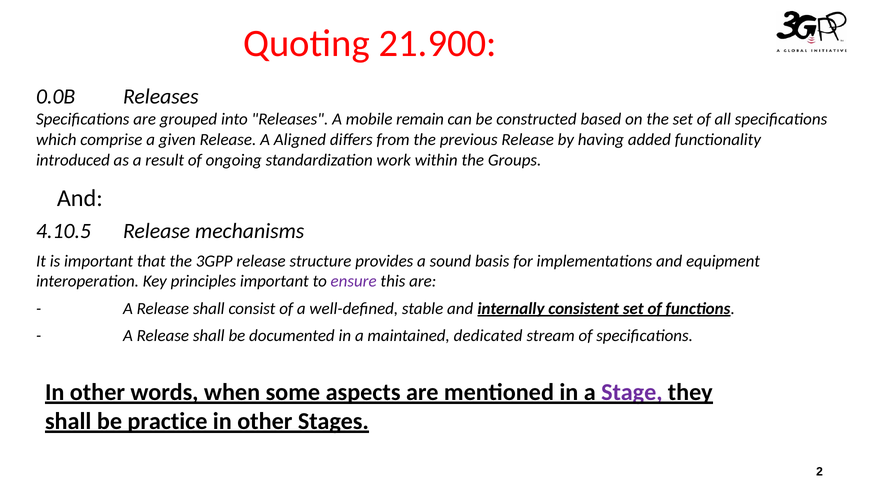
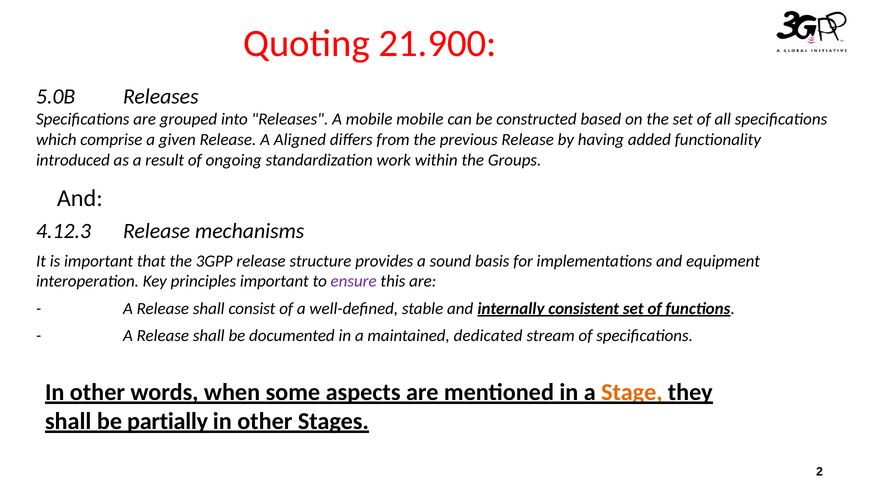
0.0B: 0.0B -> 5.0B (56, 96)
mobile remain: remain -> mobile (420, 119)
4.10.5: 4.10.5 -> 4.12.3 (64, 231)
Stage colour: purple -> orange (632, 392)
practice: practice -> partially (168, 421)
